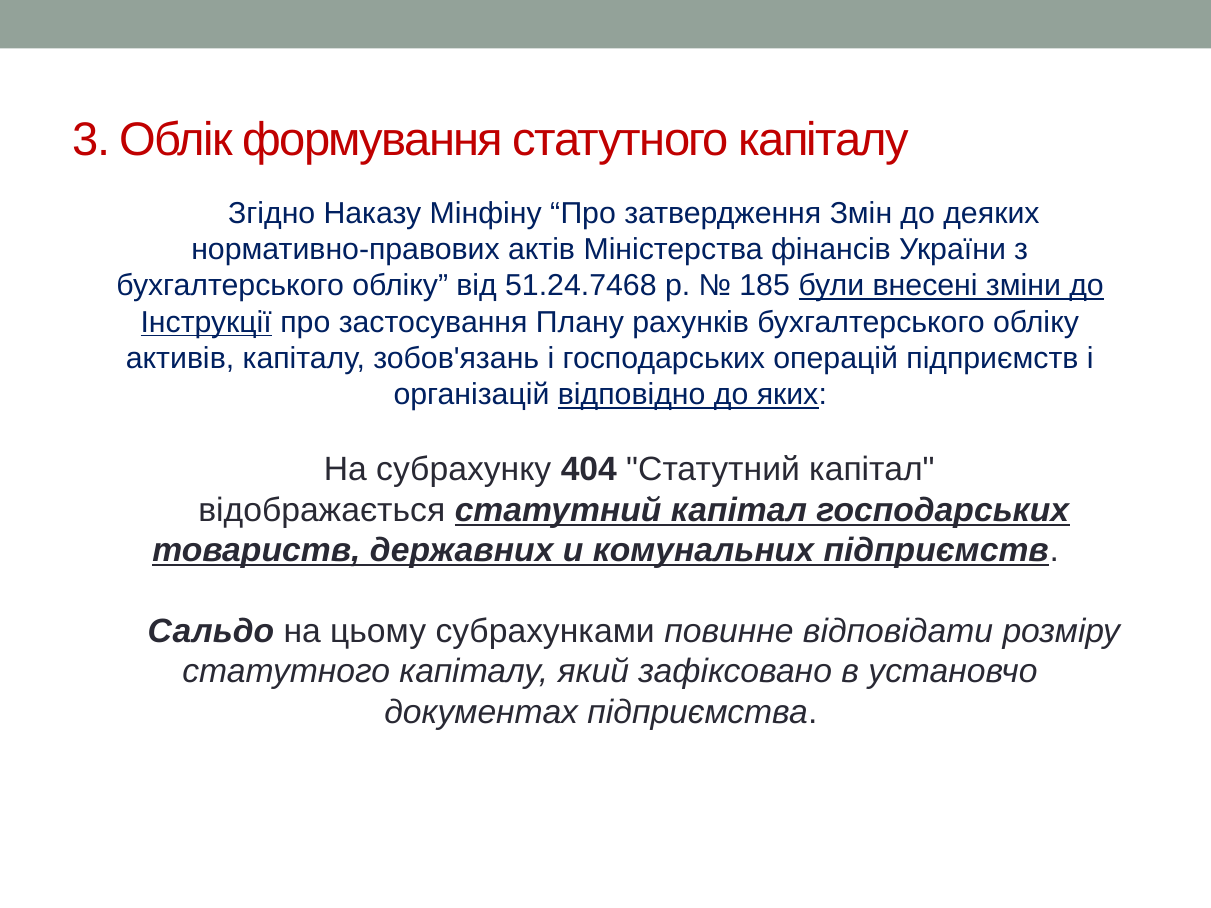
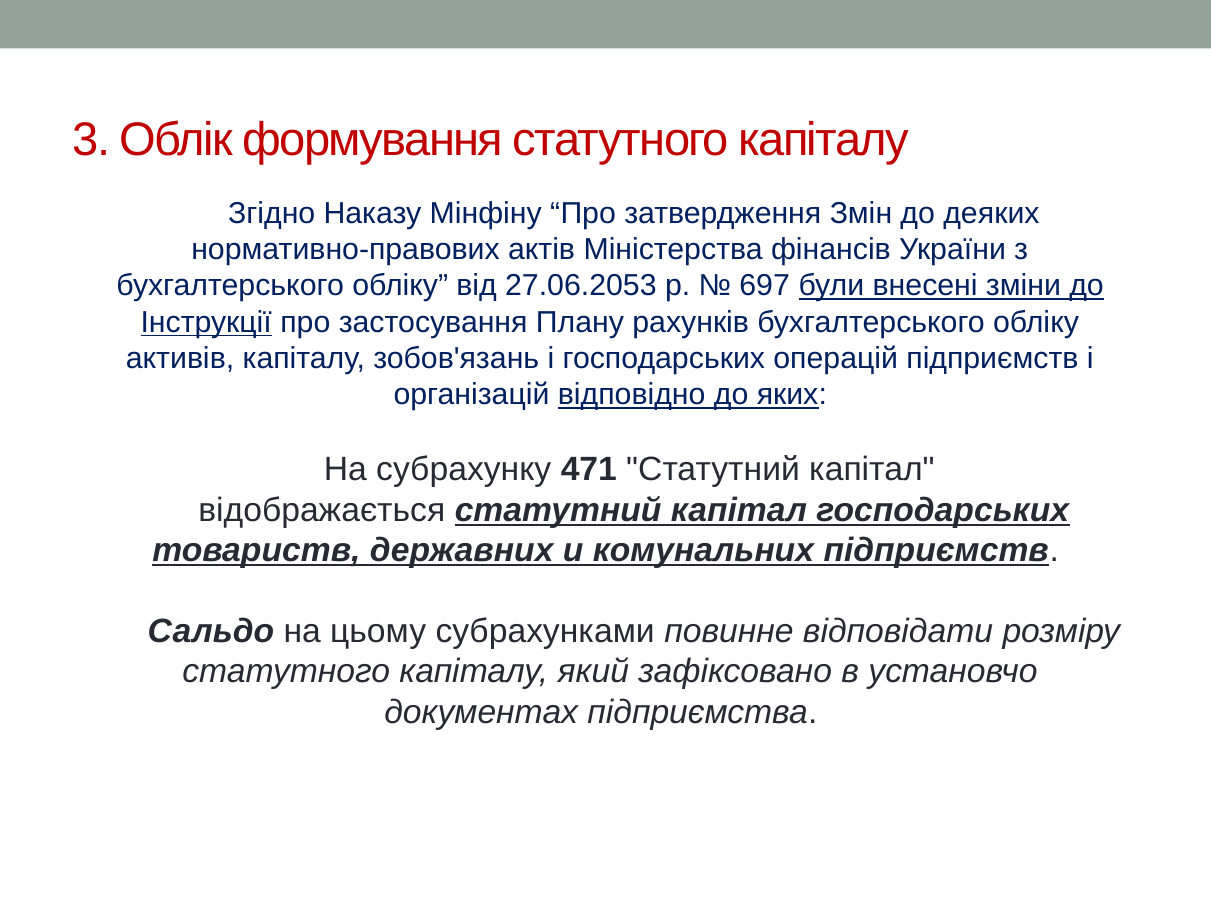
51.24.7468: 51.24.7468 -> 27.06.2053 (581, 286)
185: 185 -> 697 (765, 286)
404: 404 -> 471 (589, 470)
